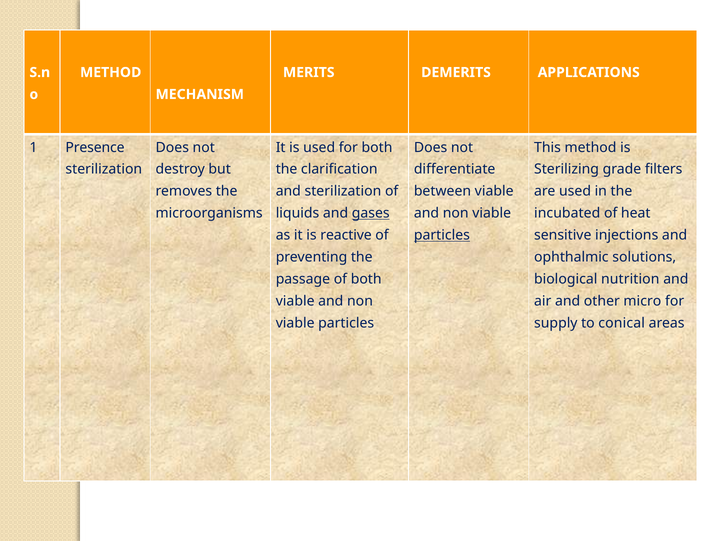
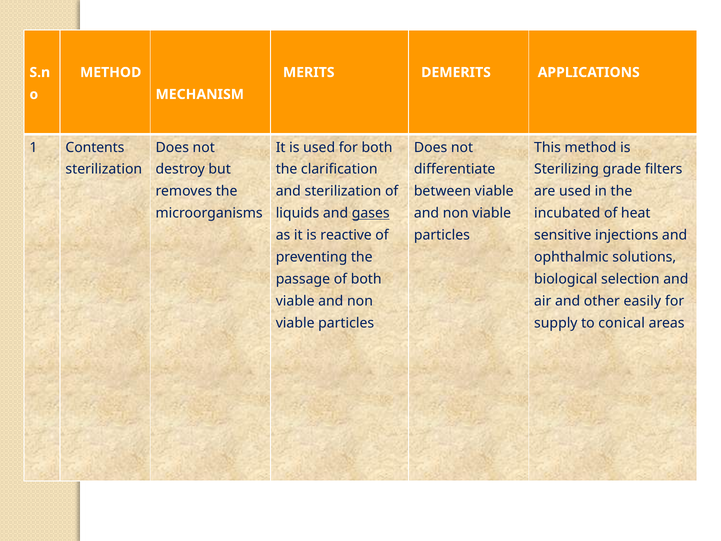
Presence: Presence -> Contents (95, 147)
particles underline: present -> none (442, 235)
nutrition: nutrition -> selection (630, 279)
micro: micro -> easily (642, 301)
